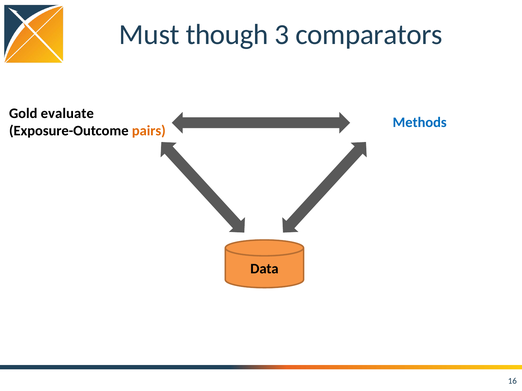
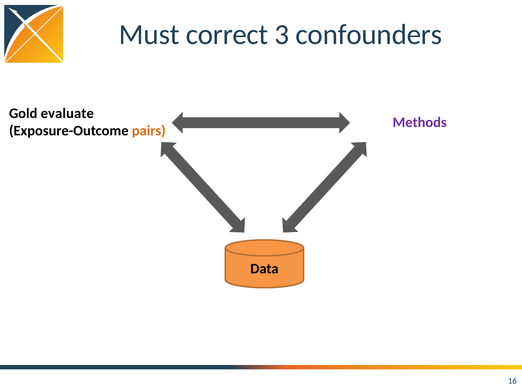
though: though -> correct (227, 35)
comparators: comparators -> confounders (369, 35)
Methods colour: blue -> purple (420, 122)
